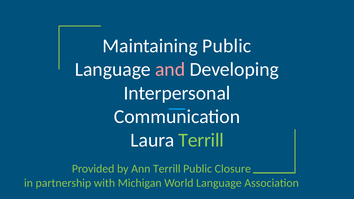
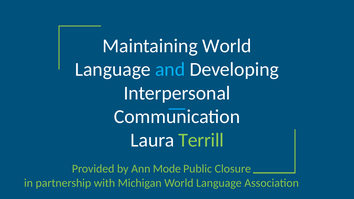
Maintaining Public: Public -> World (227, 46)
and colour: pink -> light blue (170, 70)
Ann Terrill: Terrill -> Mode (167, 169)
